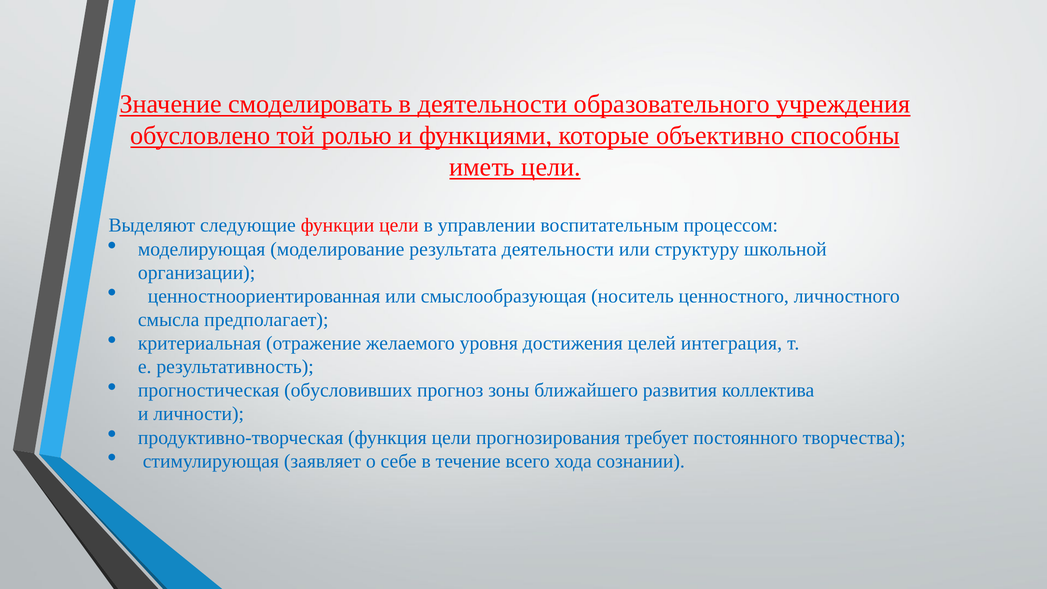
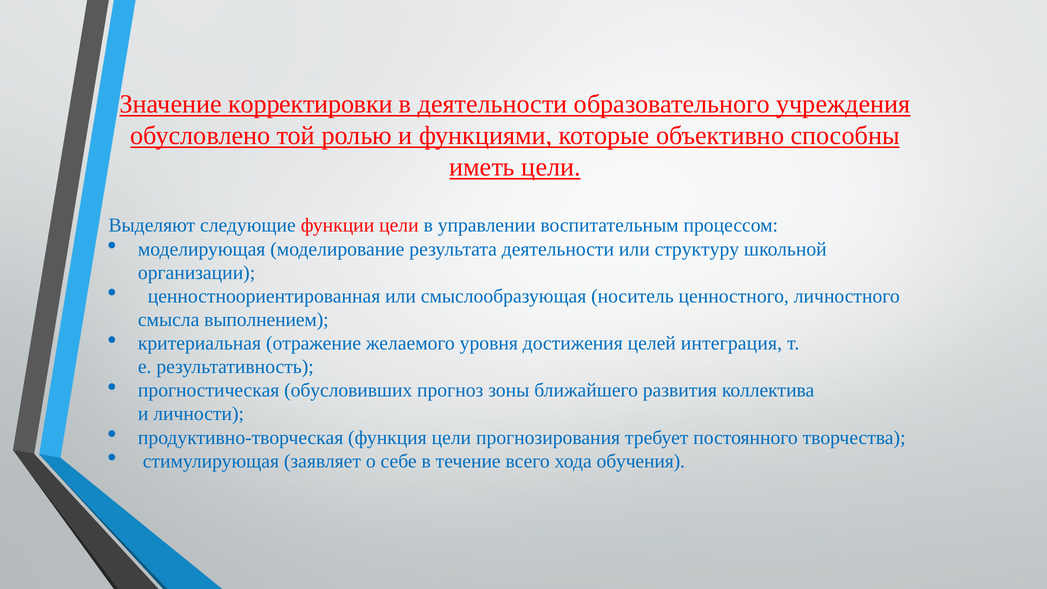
смоделировать: смоделировать -> корректировки (310, 104)
предполагает: предполагает -> выполнением (266, 320)
сознании: сознании -> обучения (641, 461)
